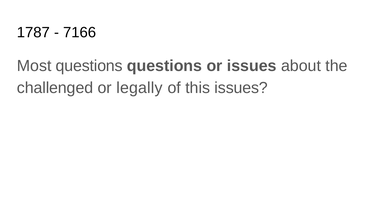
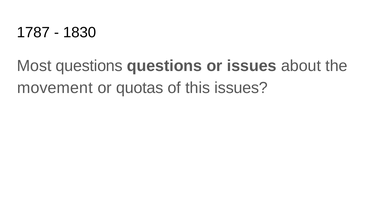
7166: 7166 -> 1830 (80, 32)
challenged: challenged -> movement (55, 88)
legally: legally -> quotas (140, 88)
